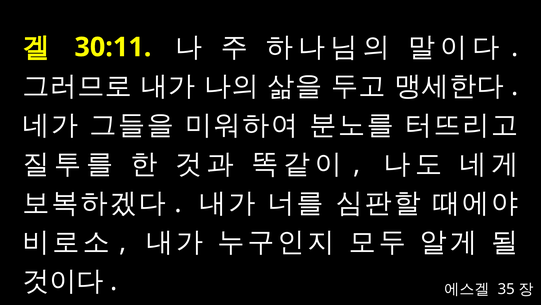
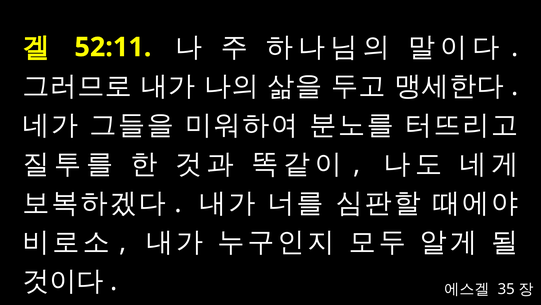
30:11: 30:11 -> 52:11 (113, 47)
